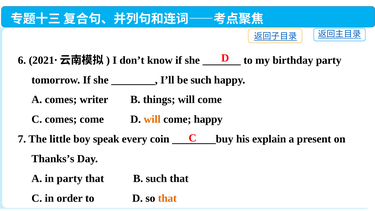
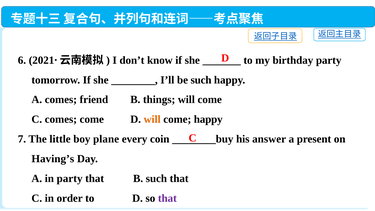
writer: writer -> friend (94, 100)
speak: speak -> plane (106, 139)
explain: explain -> answer (269, 139)
Thanks’s: Thanks’s -> Having’s (53, 159)
that colour: orange -> purple (167, 198)
